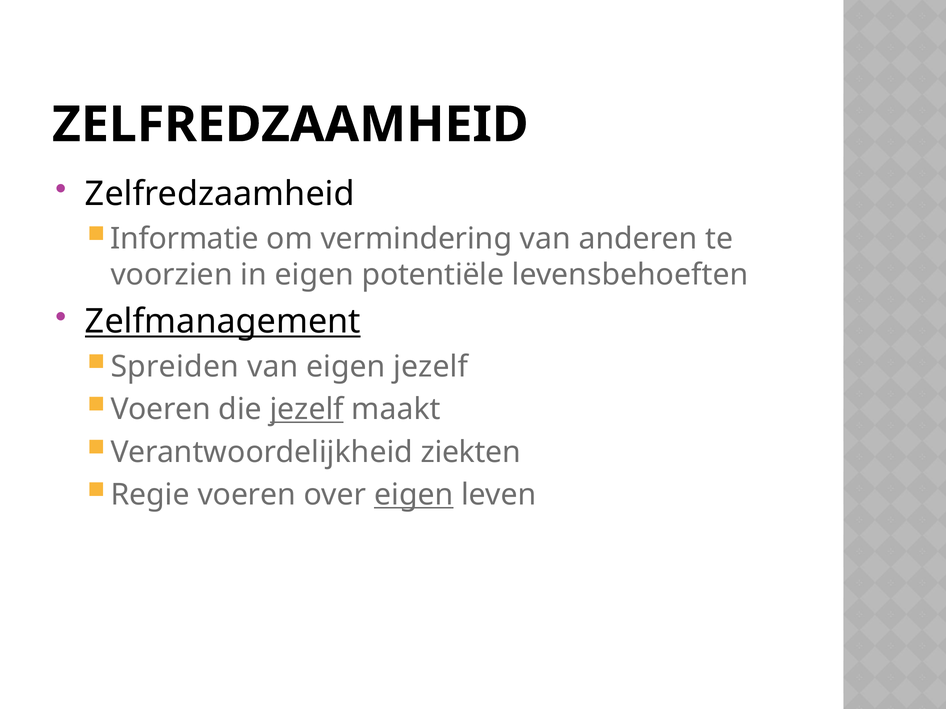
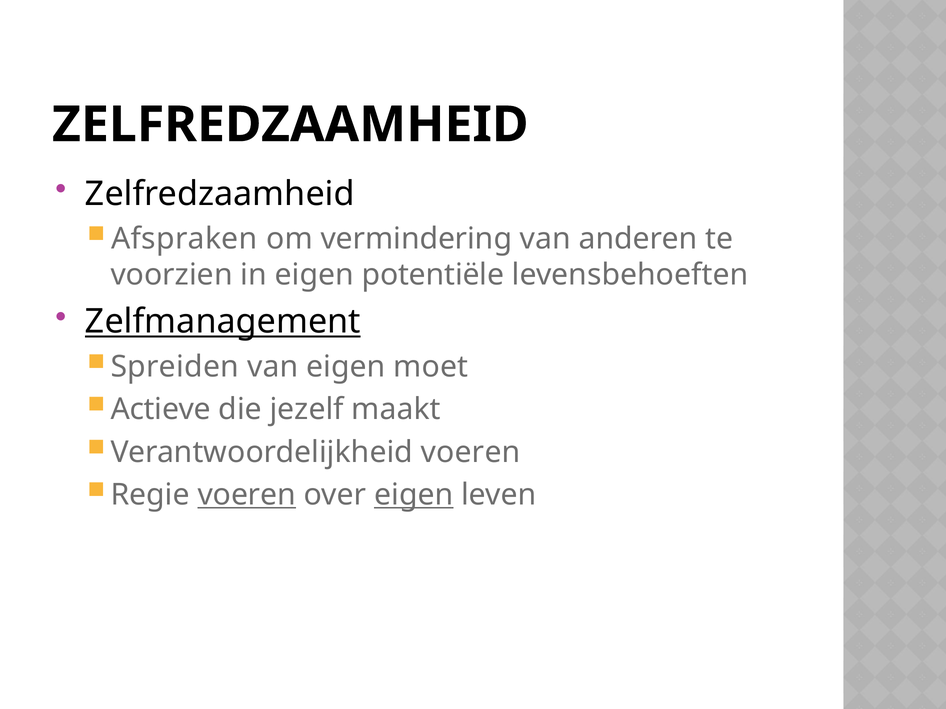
Informatie: Informatie -> Afspraken (184, 239)
eigen jezelf: jezelf -> moet (431, 367)
Voeren: Voeren -> Actieve (161, 410)
jezelf underline: present -> none (307, 410)
Verantwoordelijkheid ziekten: ziekten -> voeren (471, 452)
voeren underline: none -> present (247, 495)
